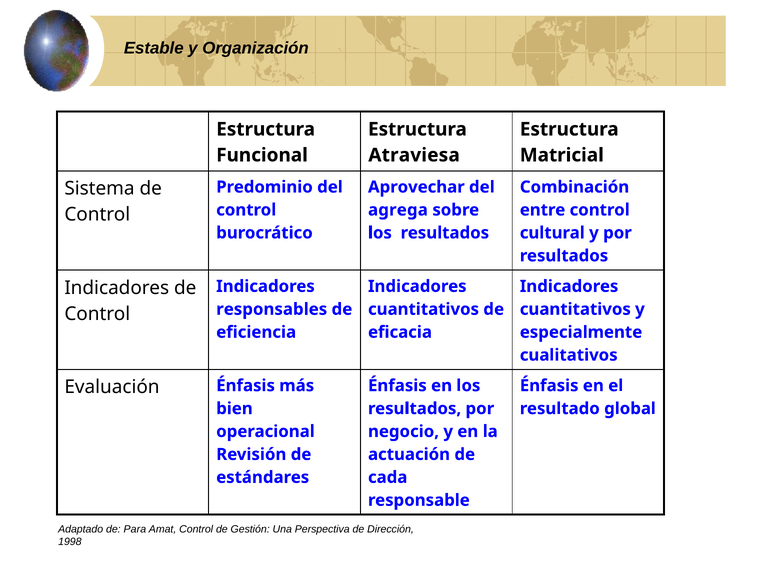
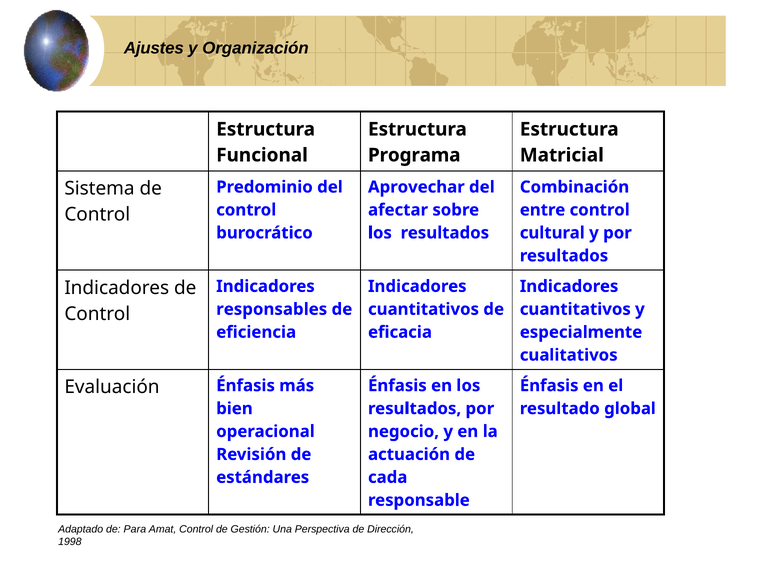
Estable: Estable -> Ajustes (154, 48)
Atraviesa: Atraviesa -> Programa (414, 155)
agrega: agrega -> afectar (398, 210)
